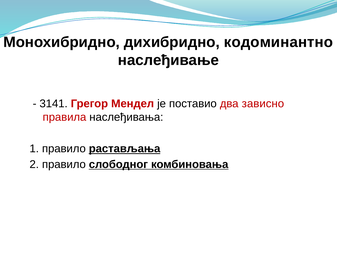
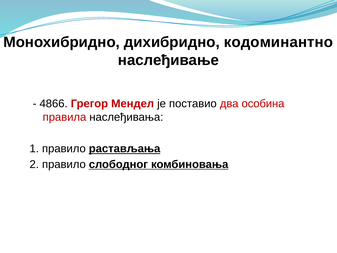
3141: 3141 -> 4866 (54, 104)
зависно: зависно -> особина (263, 104)
